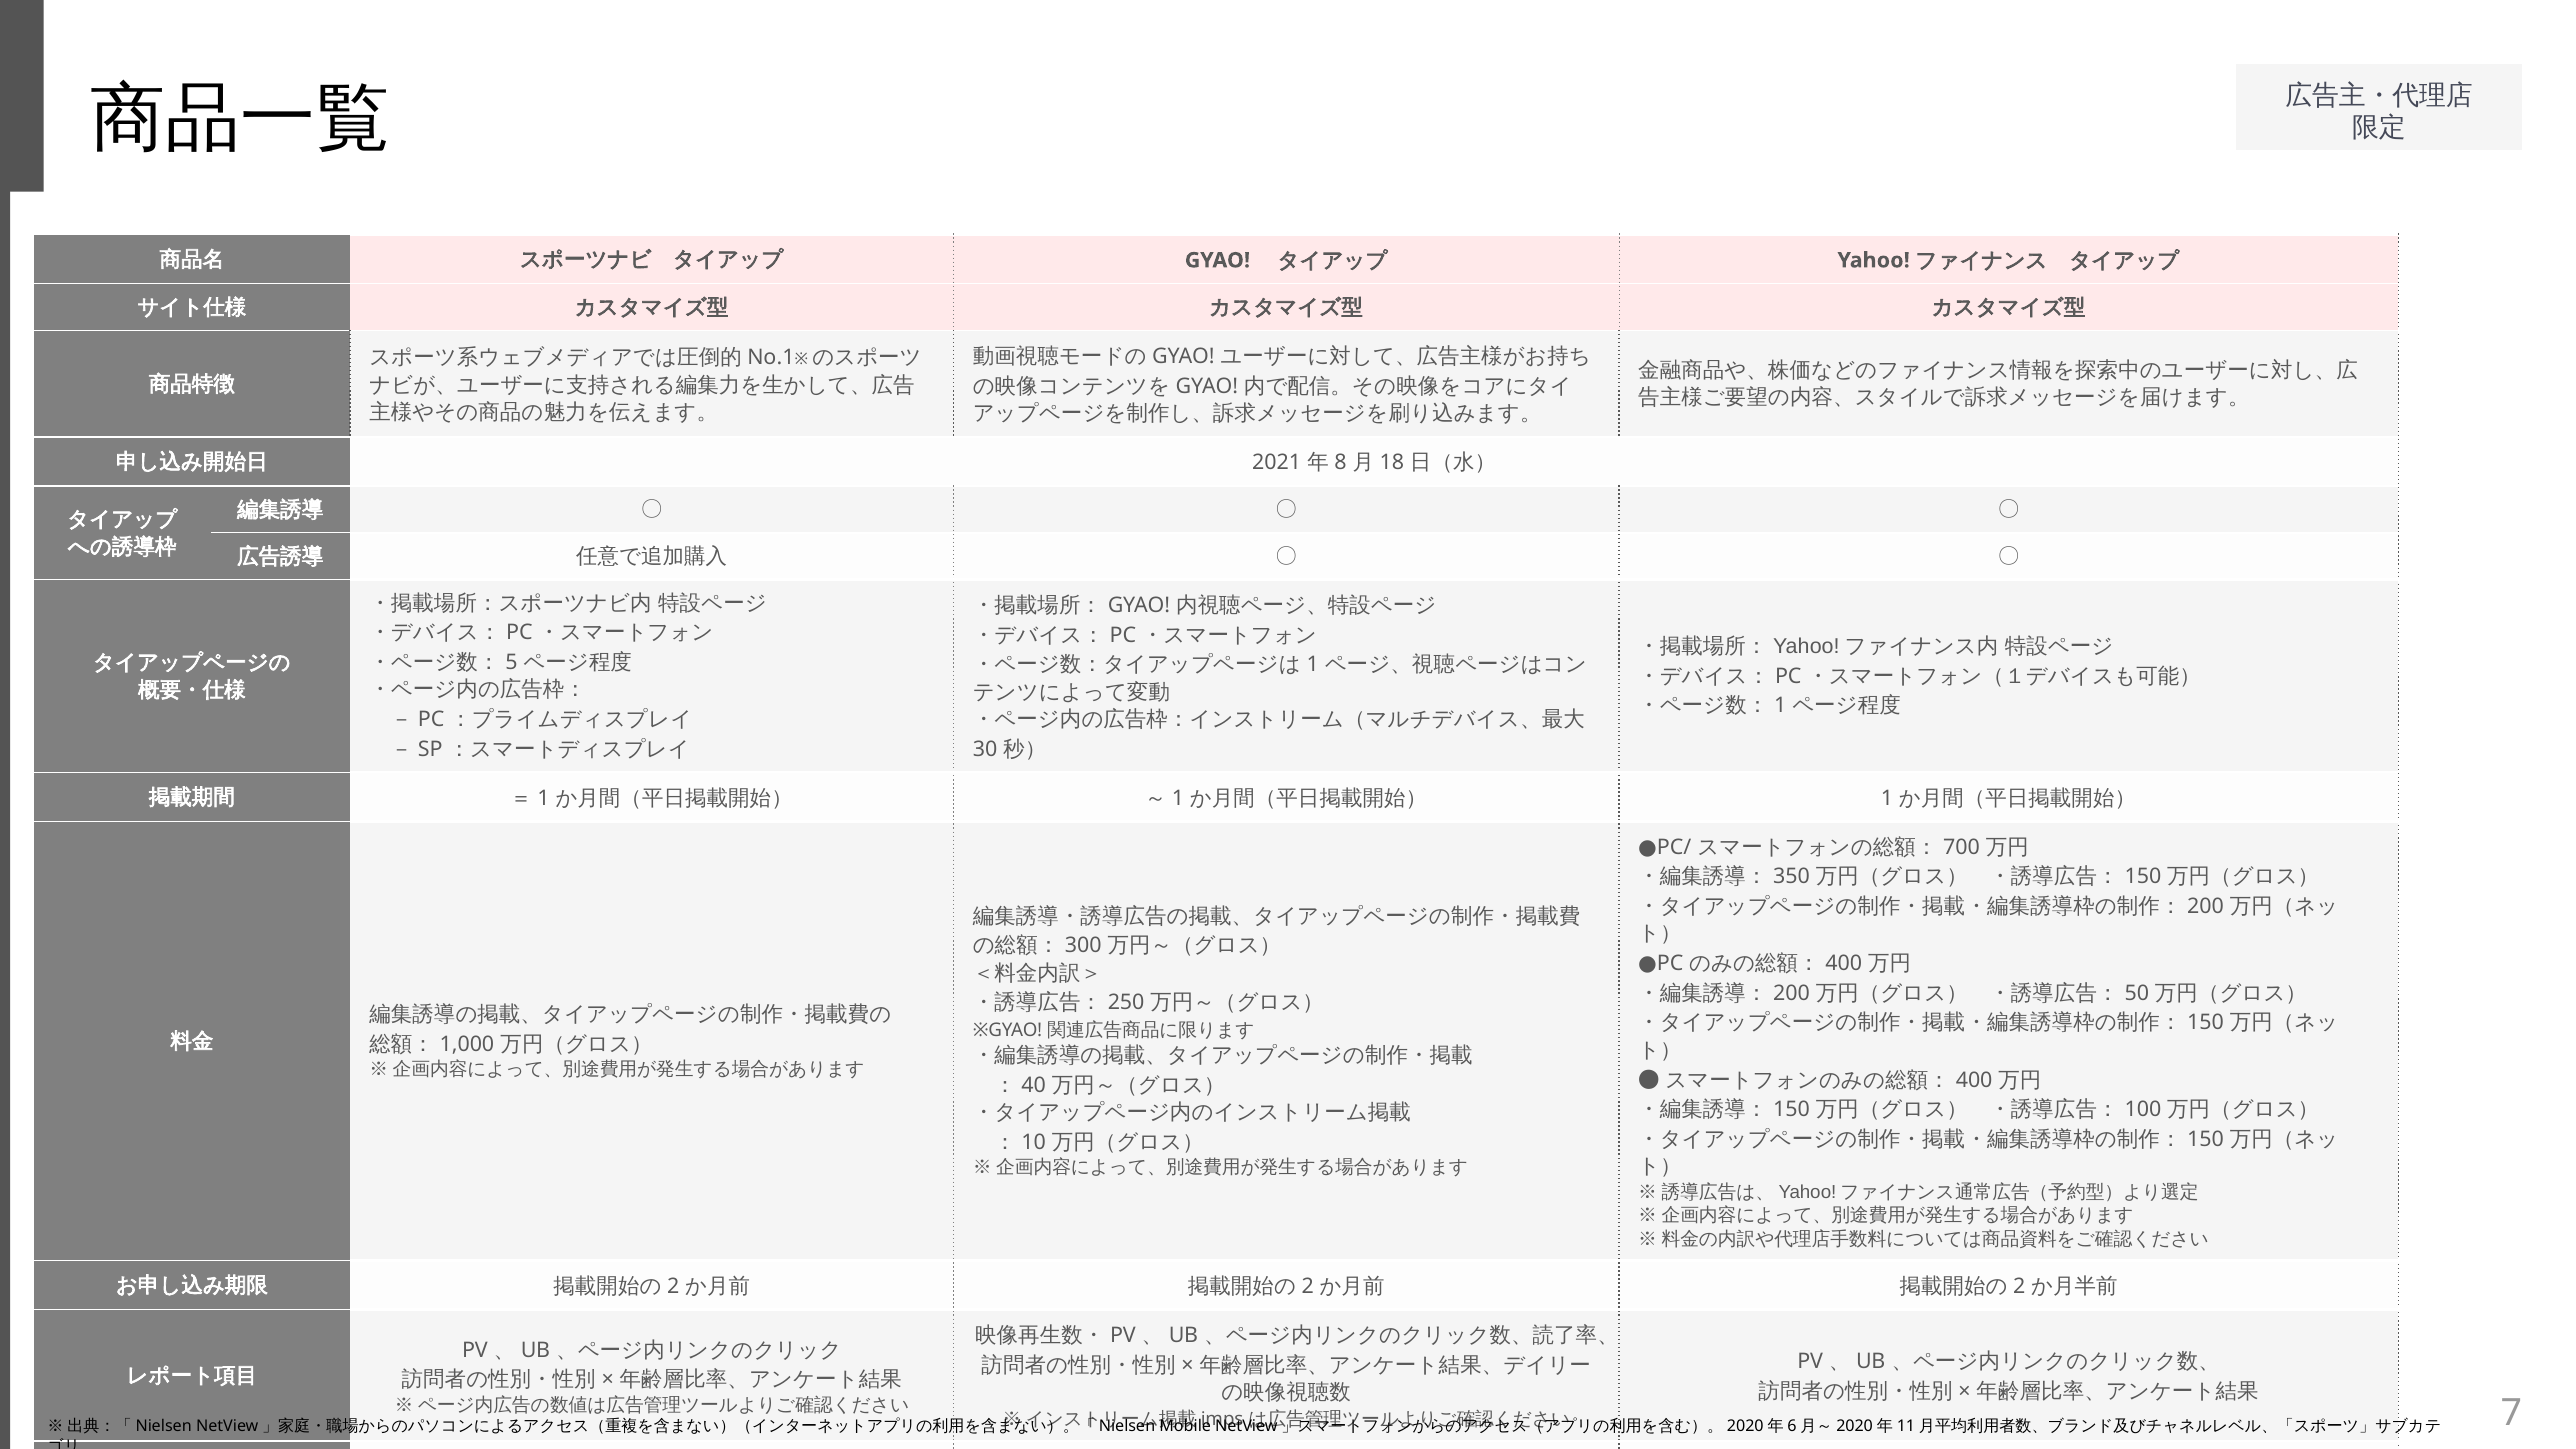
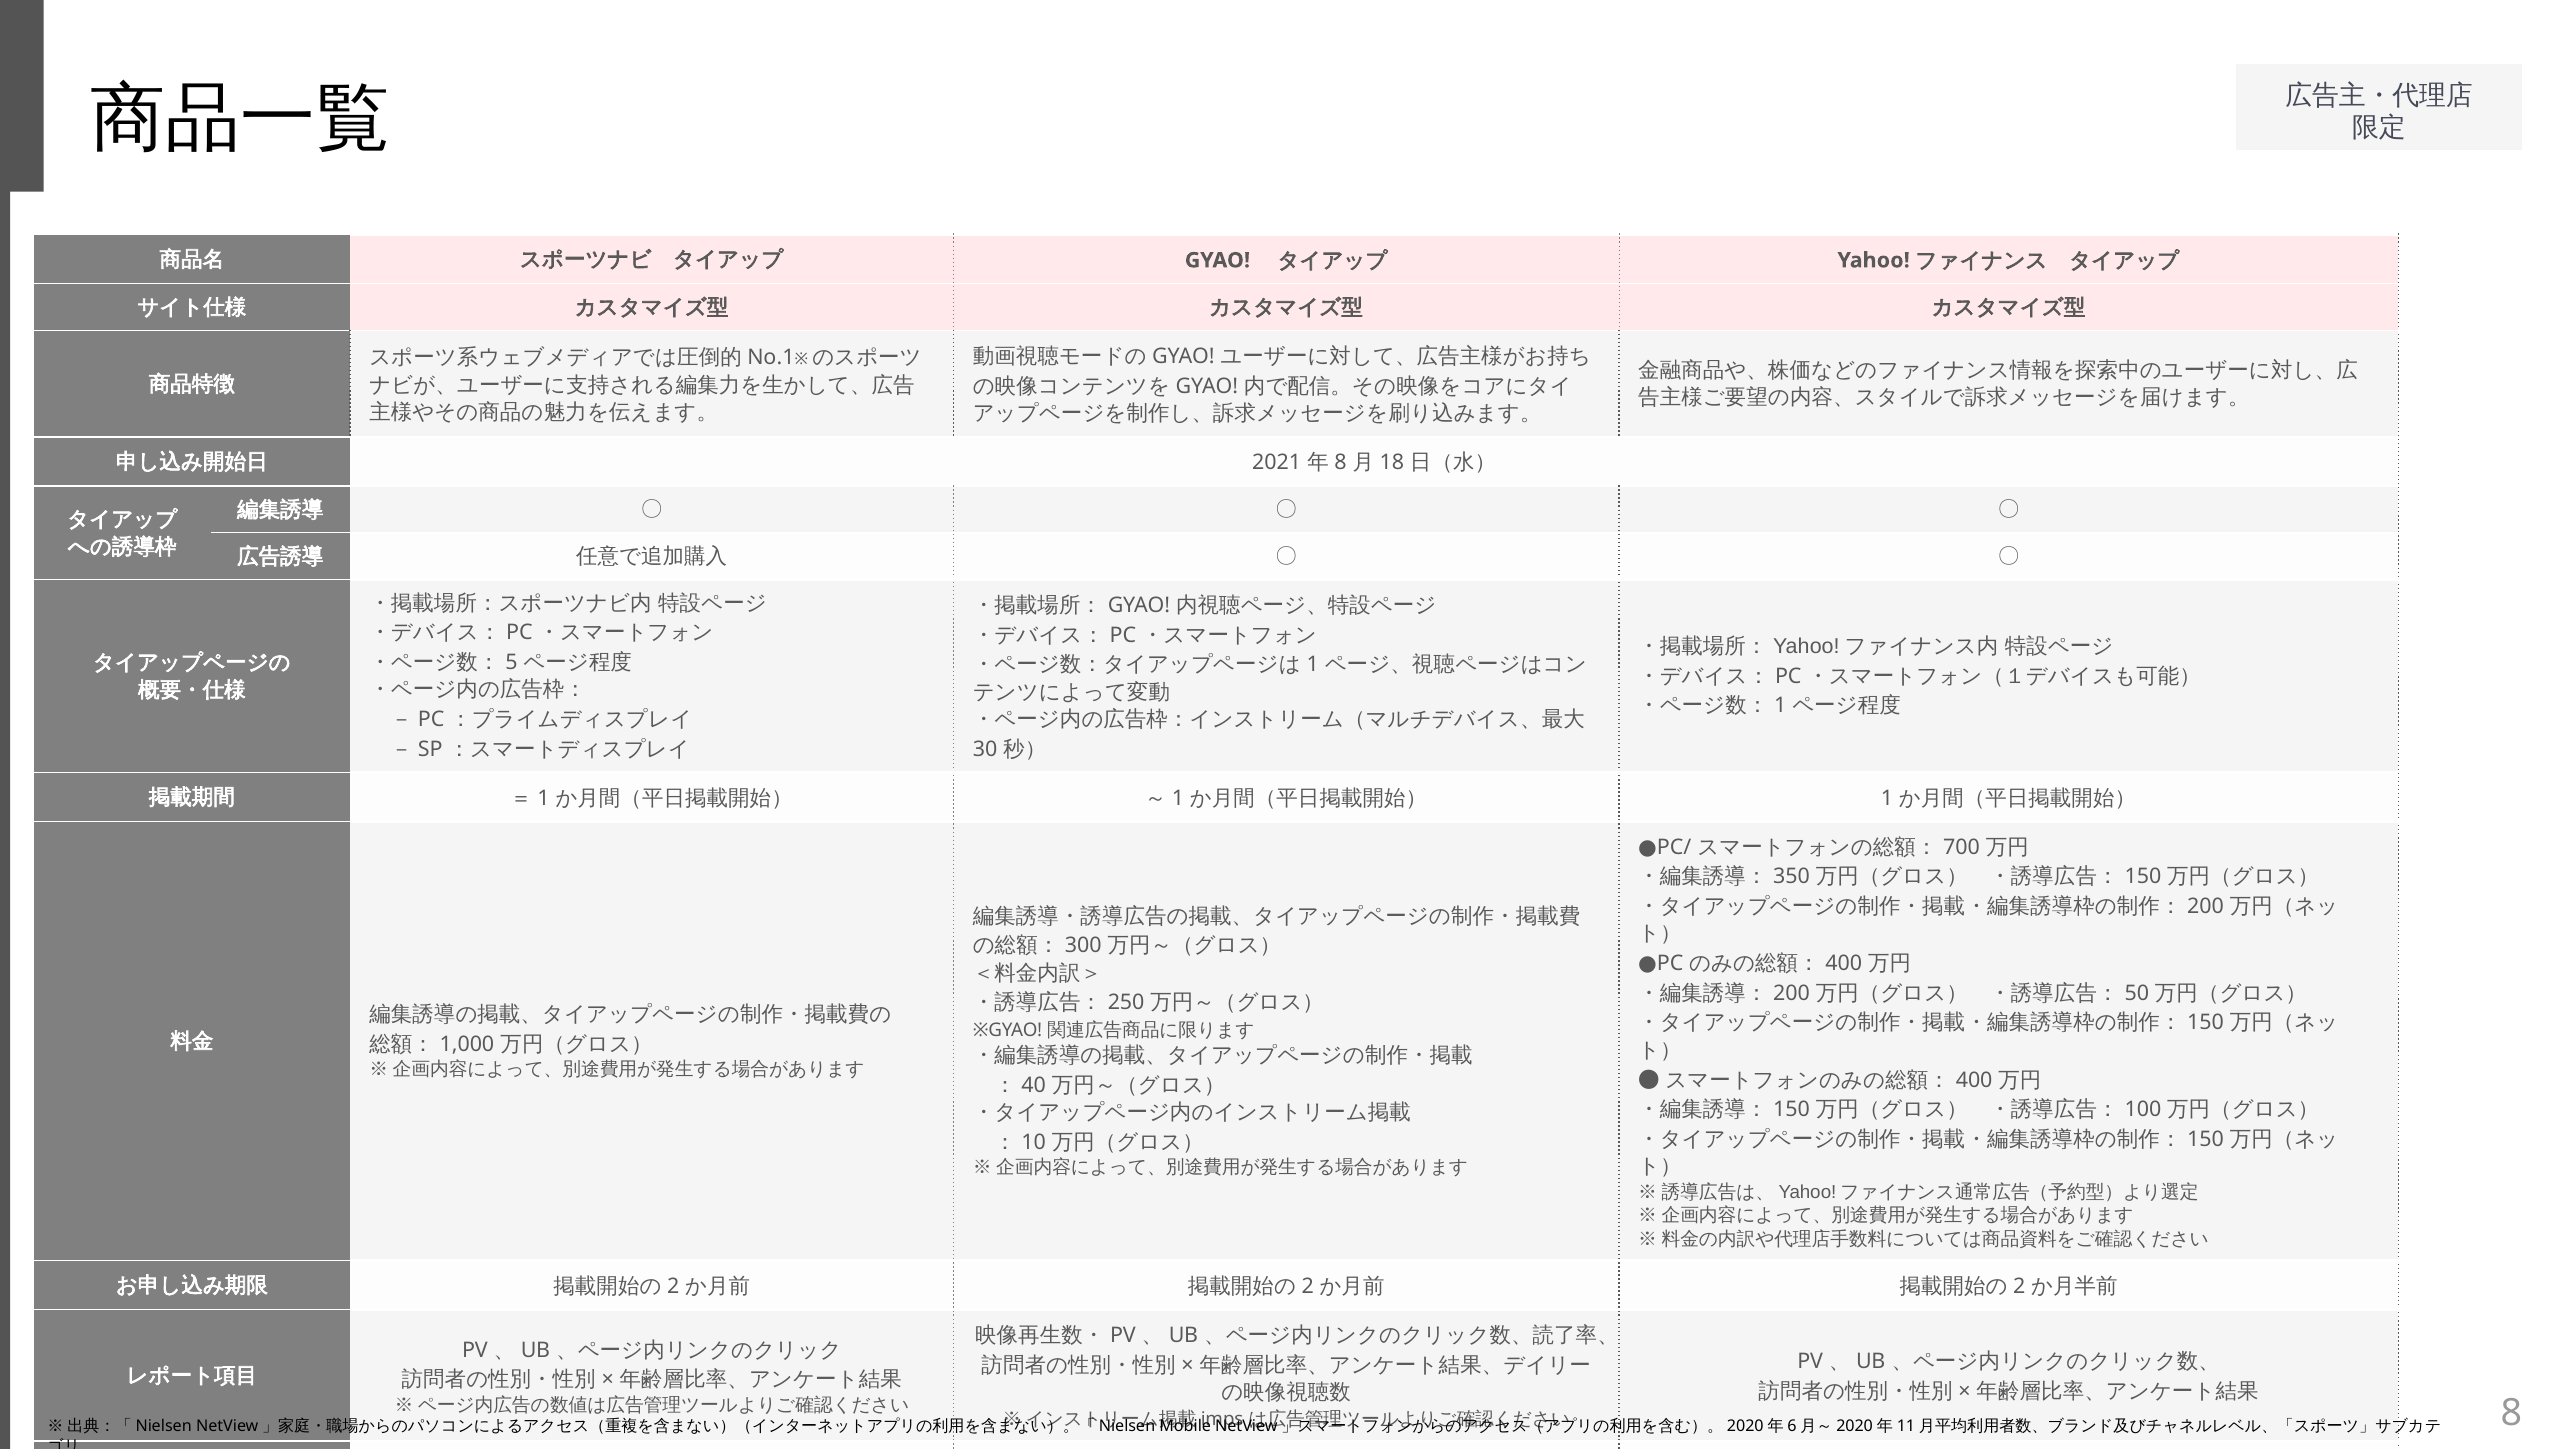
7: 7 -> 8 (2511, 1413)
